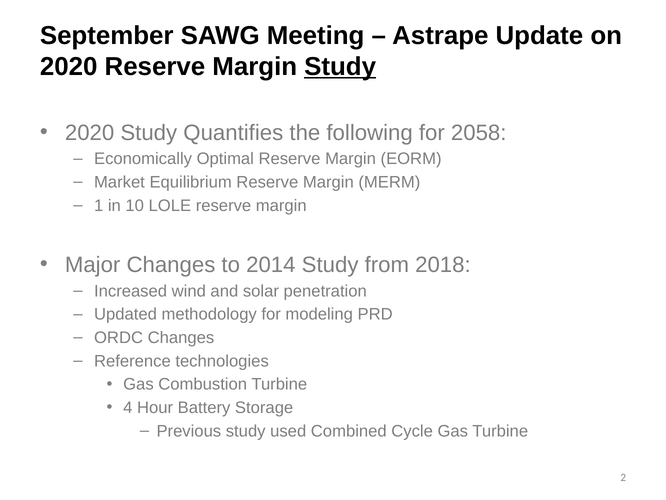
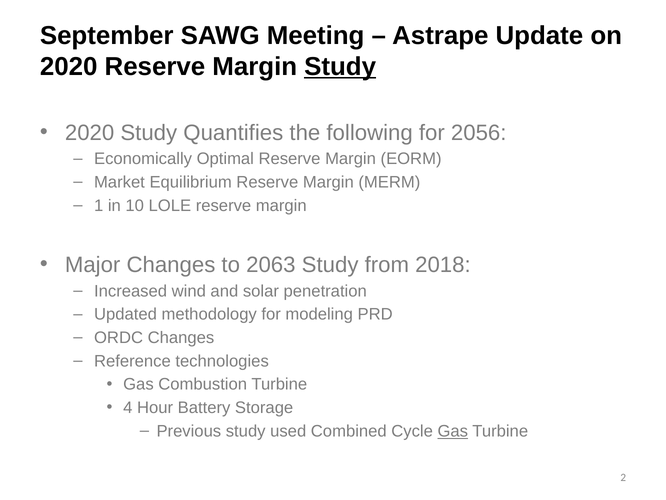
2058: 2058 -> 2056 (479, 133)
2014: 2014 -> 2063 (271, 265)
Gas underline: none -> present (453, 431)
